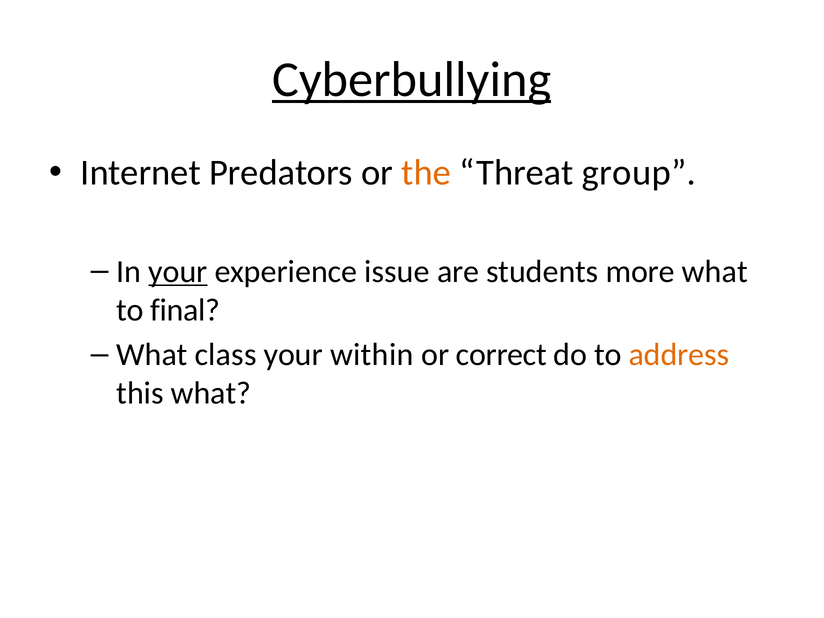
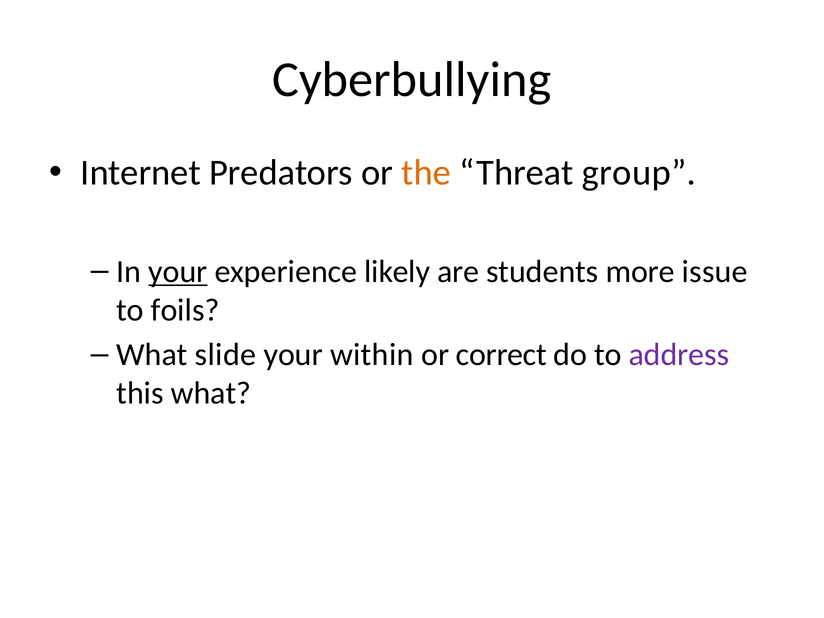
Cyberbullying underline: present -> none (412, 80)
issue: issue -> likely (397, 271)
more what: what -> issue (715, 271)
final: final -> foils (185, 310)
class: class -> slide (225, 355)
address colour: orange -> purple (679, 355)
